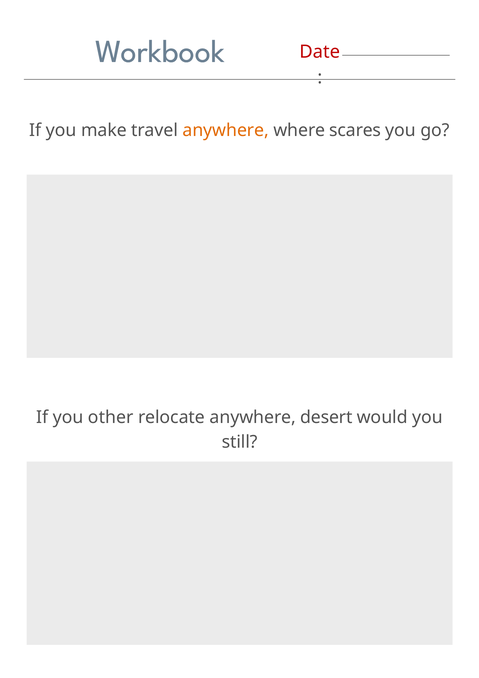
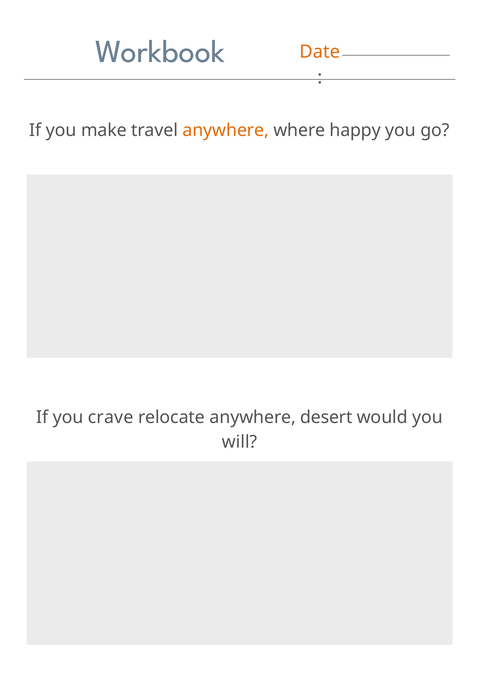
Date colour: red -> orange (320, 52)
scares: scares -> happy (355, 130)
other: other -> crave (111, 417)
still: still -> will (240, 442)
